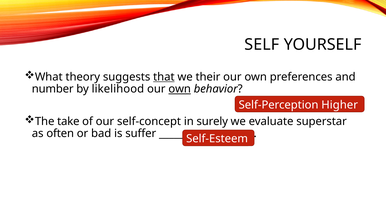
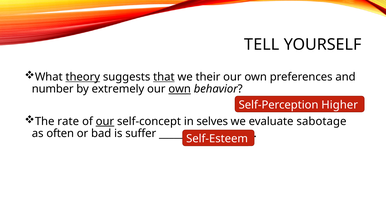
SELF: SELF -> TELL (262, 45)
theory underline: none -> present (83, 77)
likelihood: likelihood -> extremely (118, 89)
take: take -> rate (68, 121)
our underline: none -> present (105, 121)
surely: surely -> selves (212, 121)
superstar: superstar -> sabotage (321, 121)
